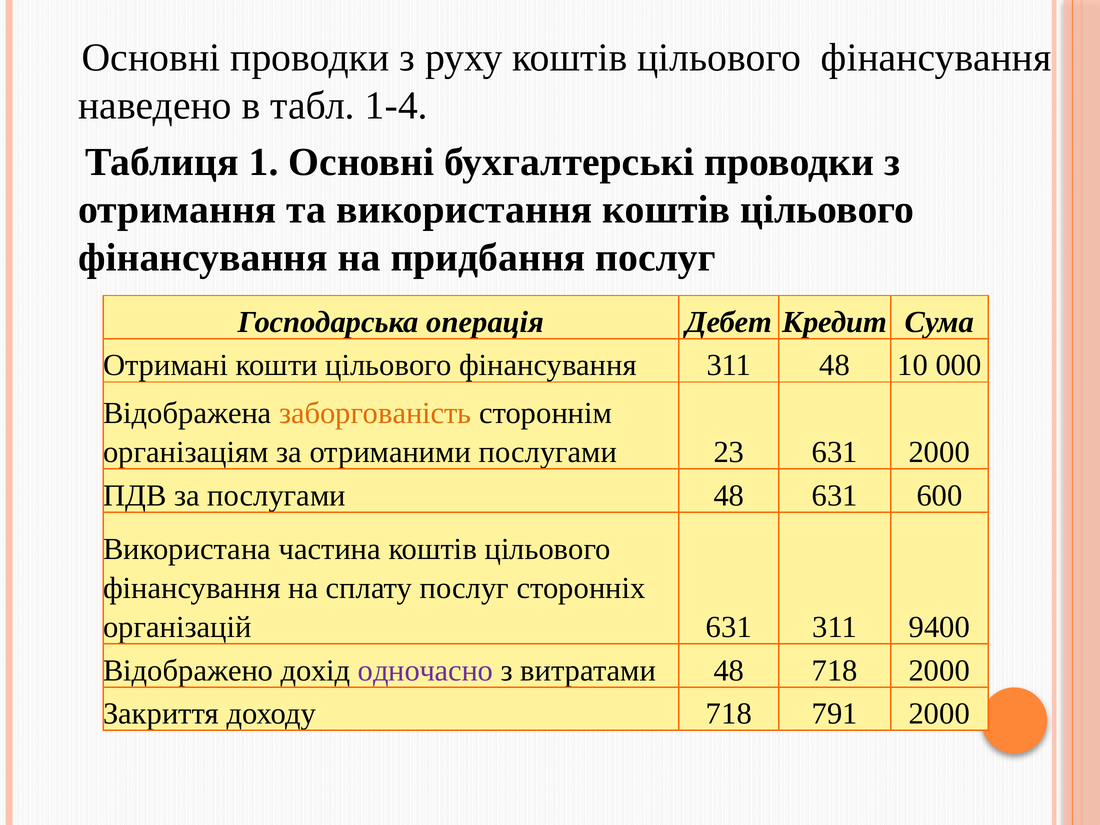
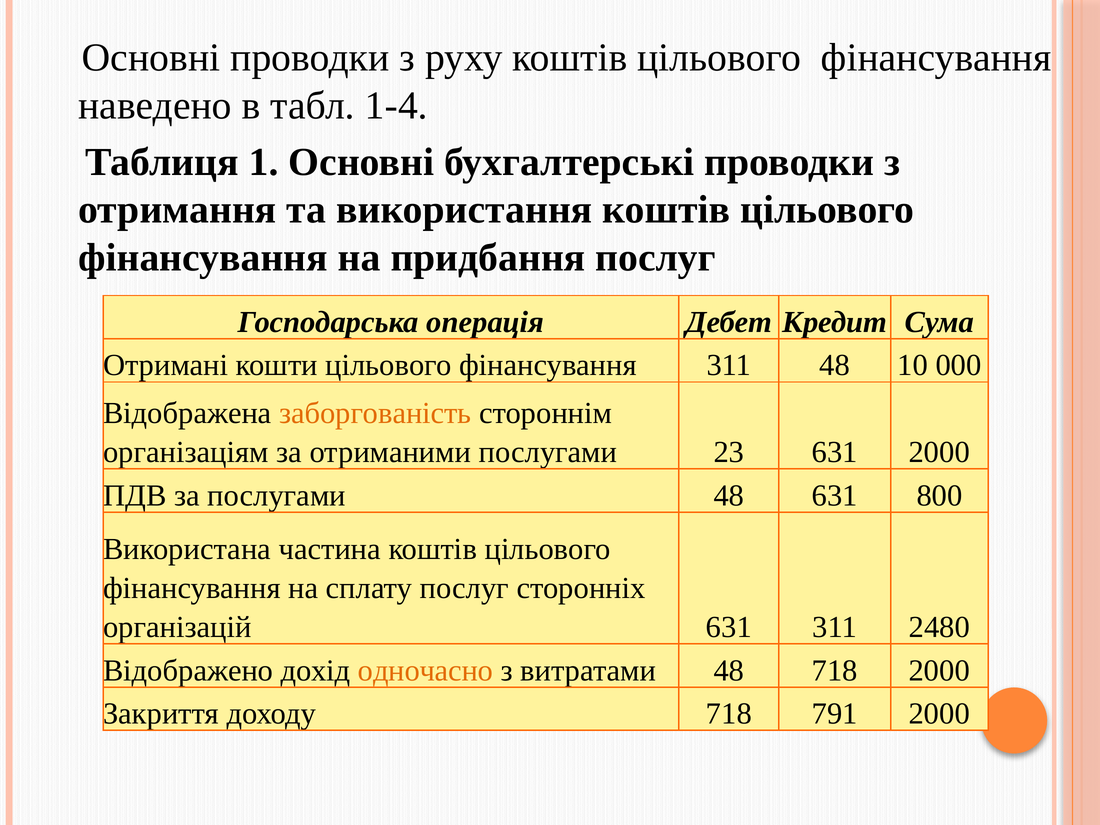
600: 600 -> 800 (939, 495)
9400: 9400 -> 2480 (939, 627)
одночасно colour: purple -> orange (426, 670)
